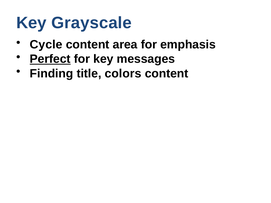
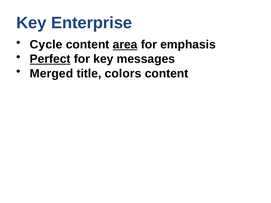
Grayscale: Grayscale -> Enterprise (92, 23)
area underline: none -> present (125, 45)
Finding: Finding -> Merged (51, 74)
